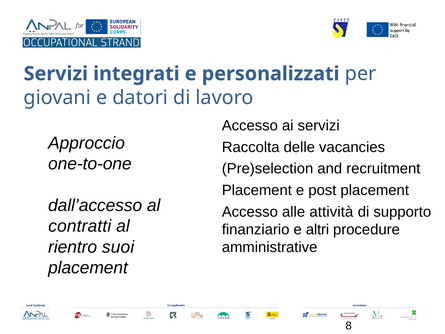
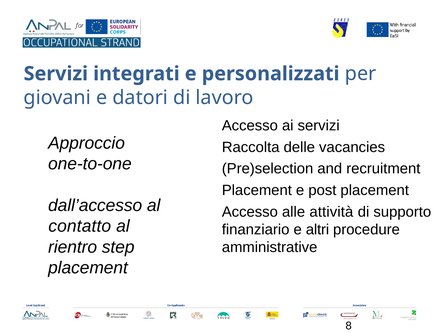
contratti: contratti -> contatto (80, 226)
suoi: suoi -> step (118, 247)
